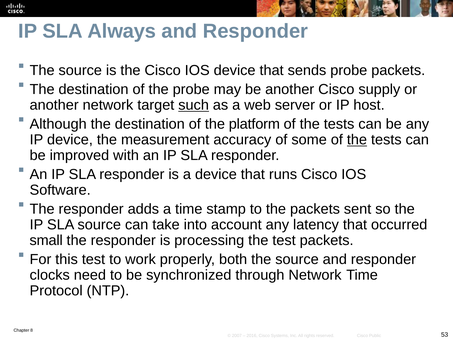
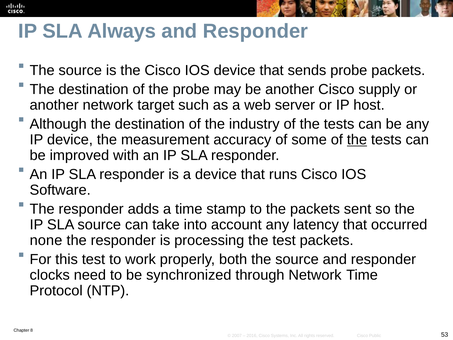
such underline: present -> none (194, 105)
platform: platform -> industry (254, 124)
small: small -> none (46, 240)
